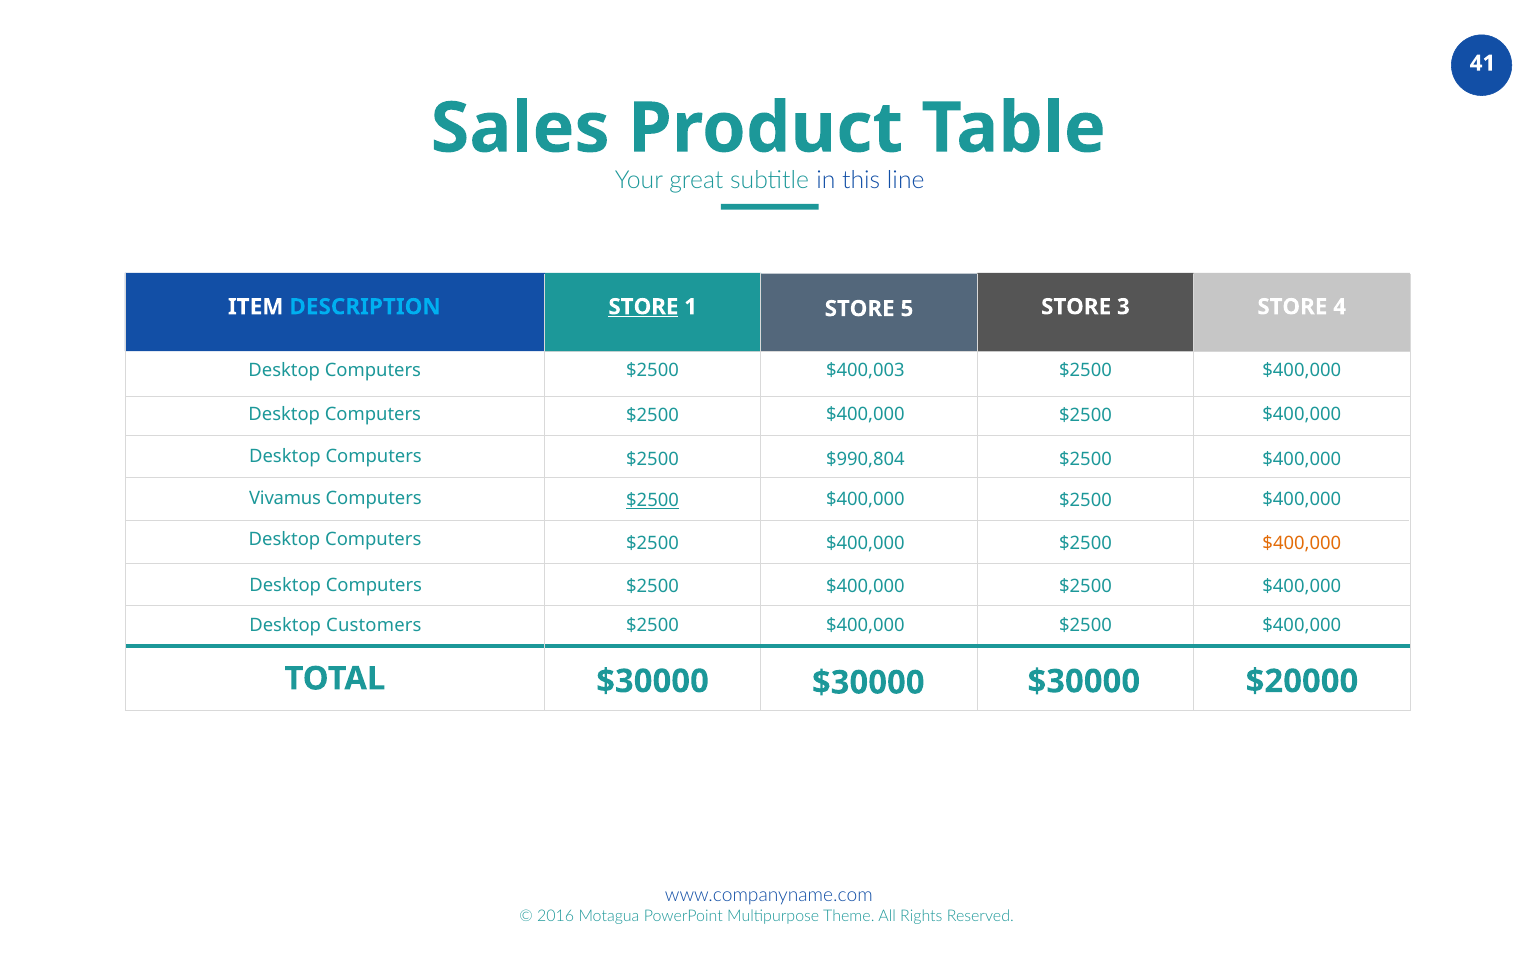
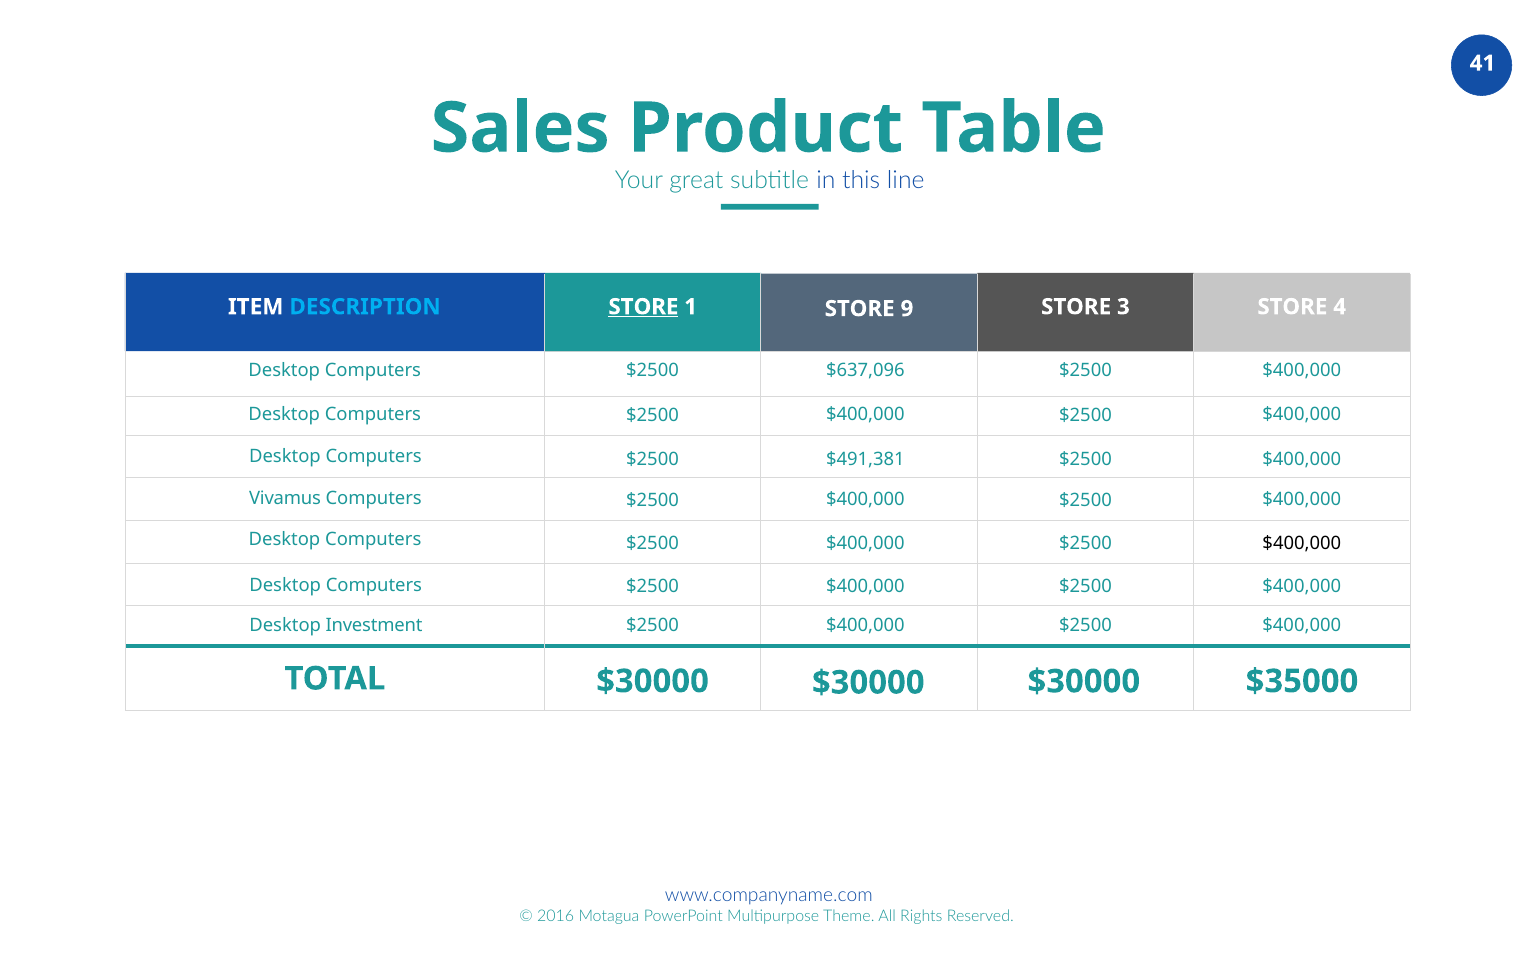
5: 5 -> 9 (907, 309)
$400,003: $400,003 -> $637,096 (865, 370)
$990,804: $990,804 -> $491,381 (865, 459)
$2500 underline: present -> none (653, 500)
$400,000 colour: orange -> black (1302, 543)
Customers: Customers -> Investment (374, 625)
$20000: $20000 -> $35000 (1302, 681)
